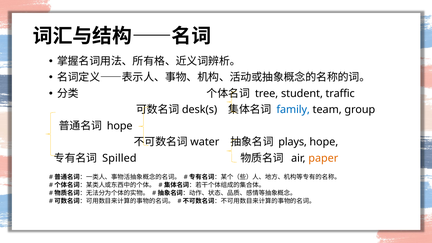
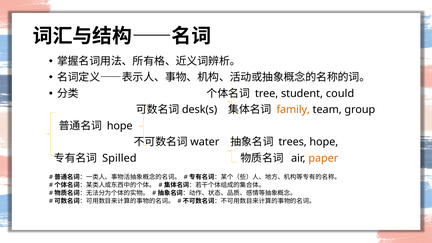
traffic: traffic -> could (340, 94)
family colour: blue -> orange (293, 110)
plays: plays -> trees (293, 142)
